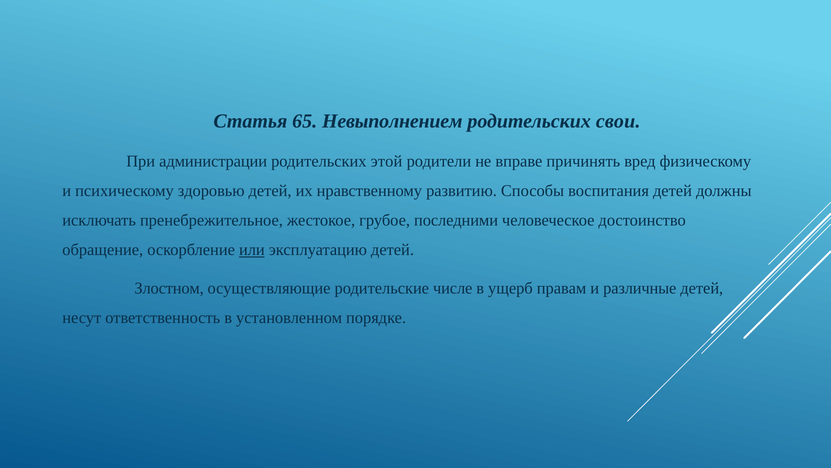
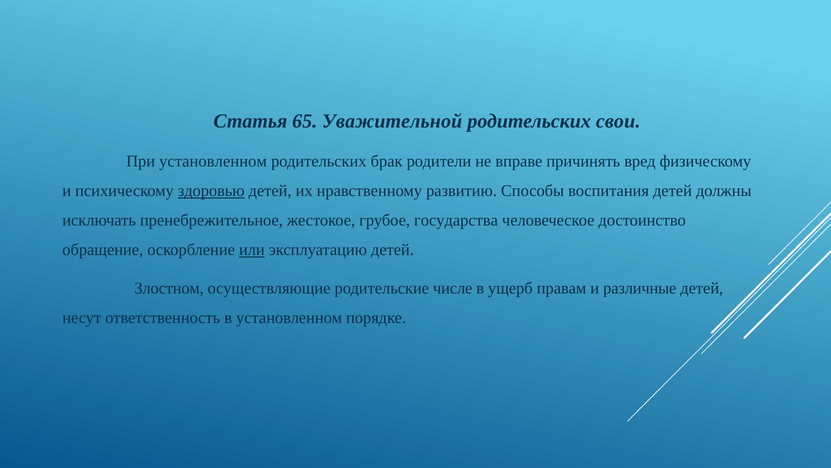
Невыполнением: Невыполнением -> Уважительной (392, 121)
При администрации: администрации -> установленном (213, 161)
этой: этой -> брак (387, 161)
здоровью underline: none -> present (211, 191)
последними: последними -> государства (456, 220)
